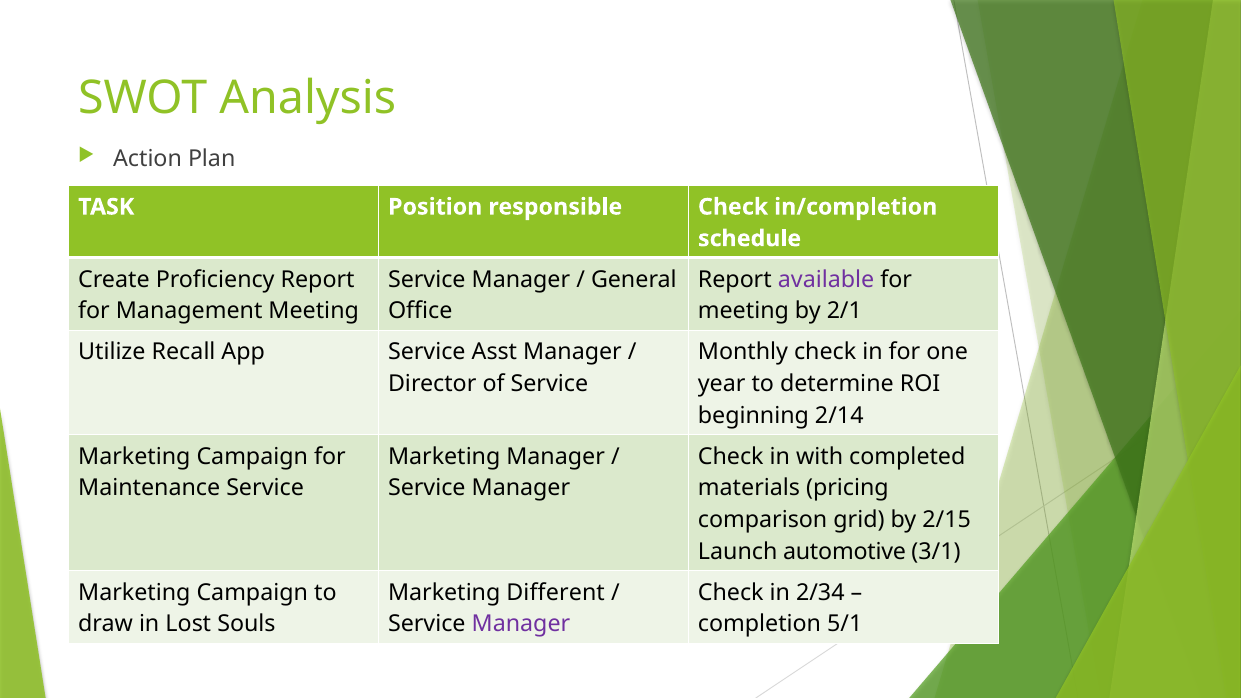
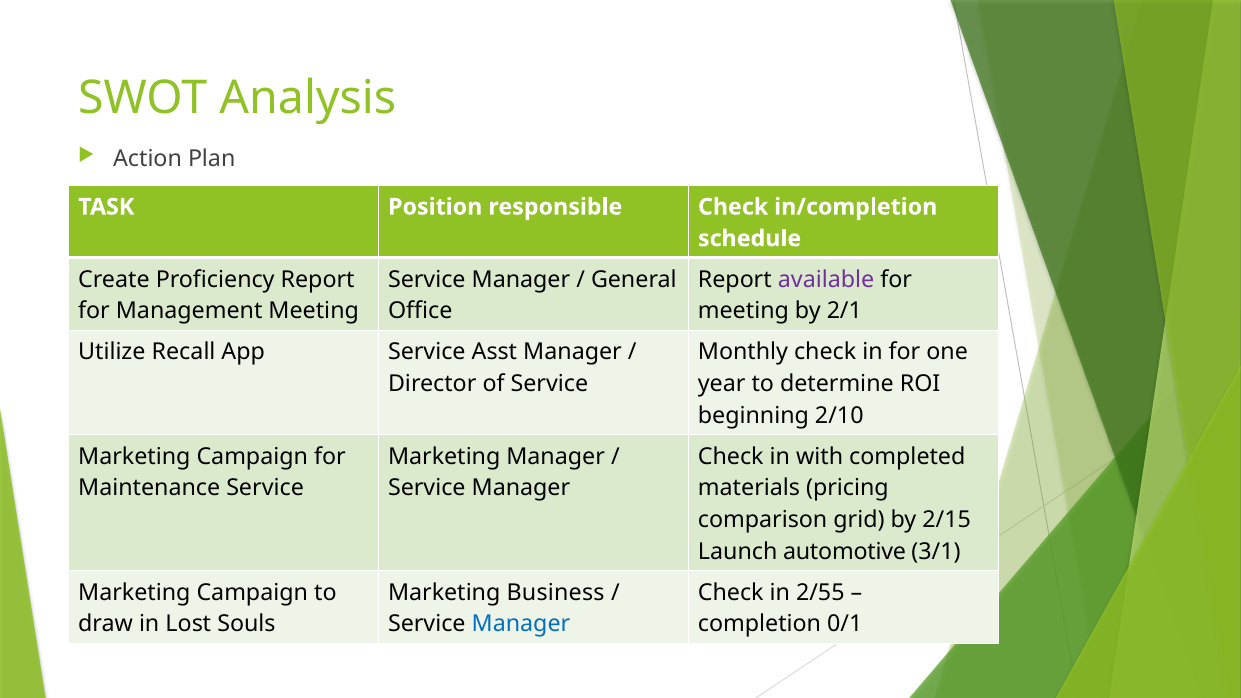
2/14: 2/14 -> 2/10 (839, 416)
Different: Different -> Business (556, 593)
2/34: 2/34 -> 2/55 (820, 593)
Manager colour: purple -> blue (521, 624)
5/1: 5/1 -> 0/1 (845, 624)
